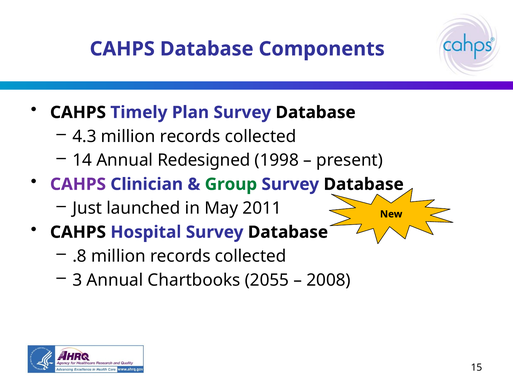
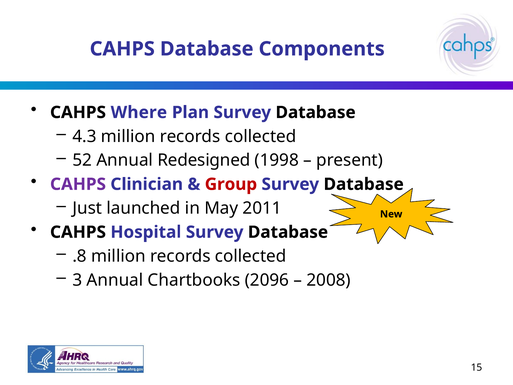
Timely: Timely -> Where (139, 112)
14: 14 -> 52 (82, 160)
Group colour: green -> red (231, 184)
2055: 2055 -> 2096 (267, 280)
